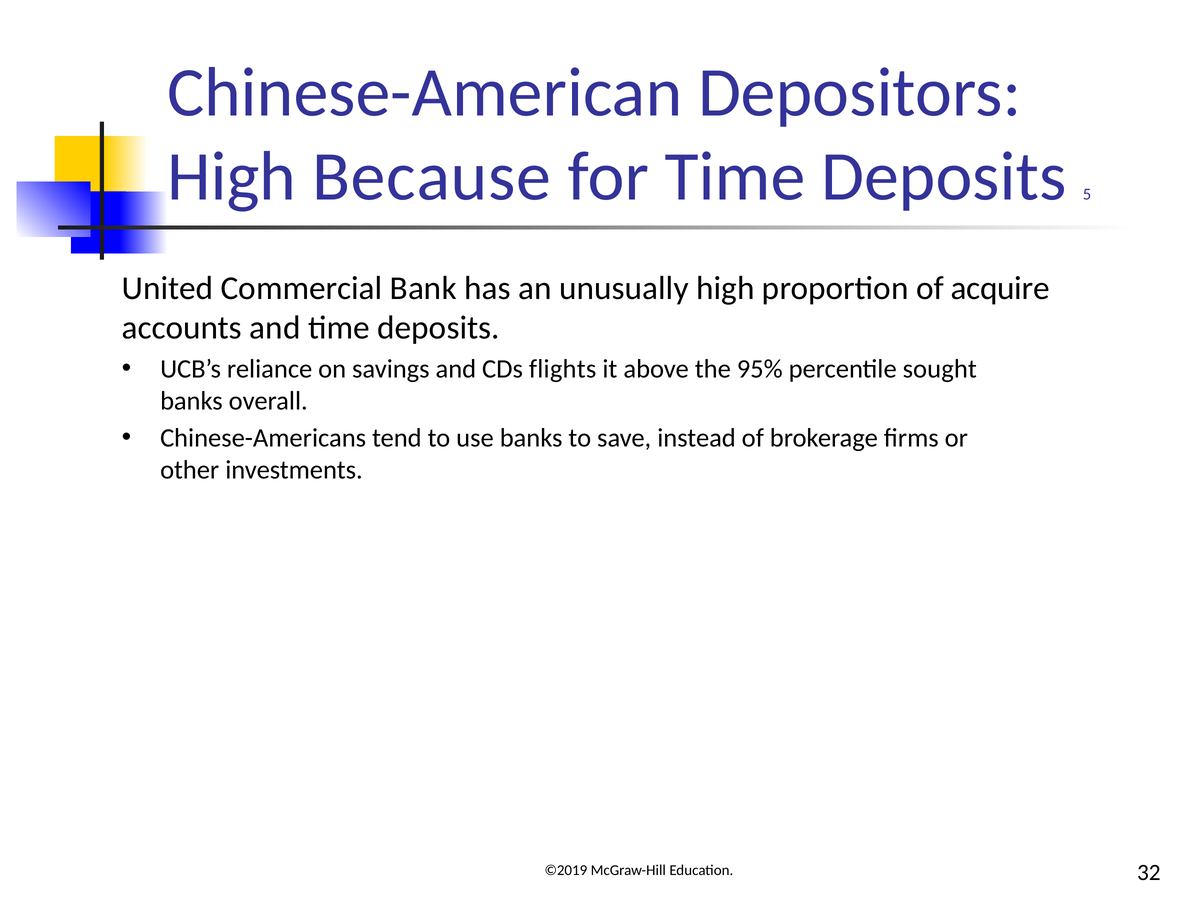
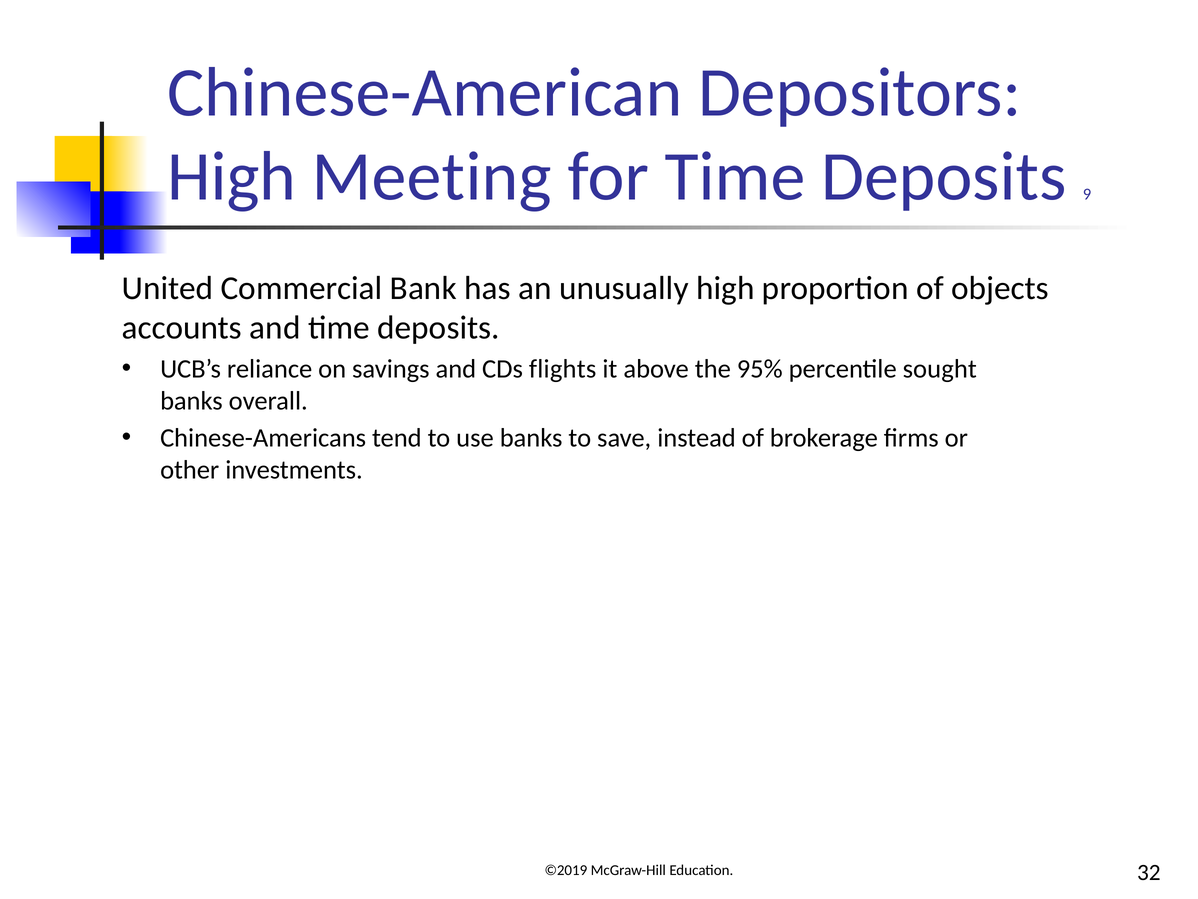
Because: Because -> Meeting (432, 176)
5: 5 -> 9 (1087, 194)
acquire: acquire -> objects (1000, 288)
